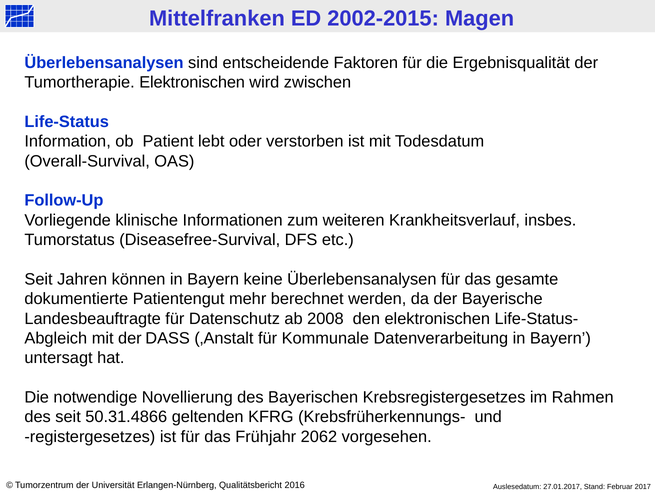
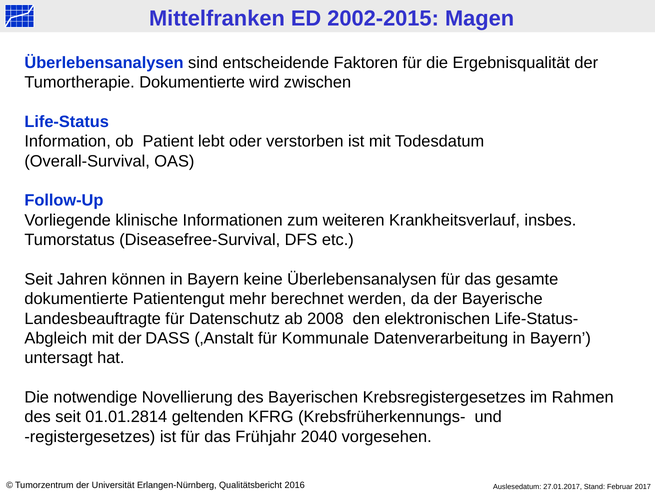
Tumortherapie Elektronischen: Elektronischen -> Dokumentierte (192, 82)
50.31.4866: 50.31.4866 -> 01.01.2814 (126, 416)
2062: 2062 -> 2040 (319, 436)
